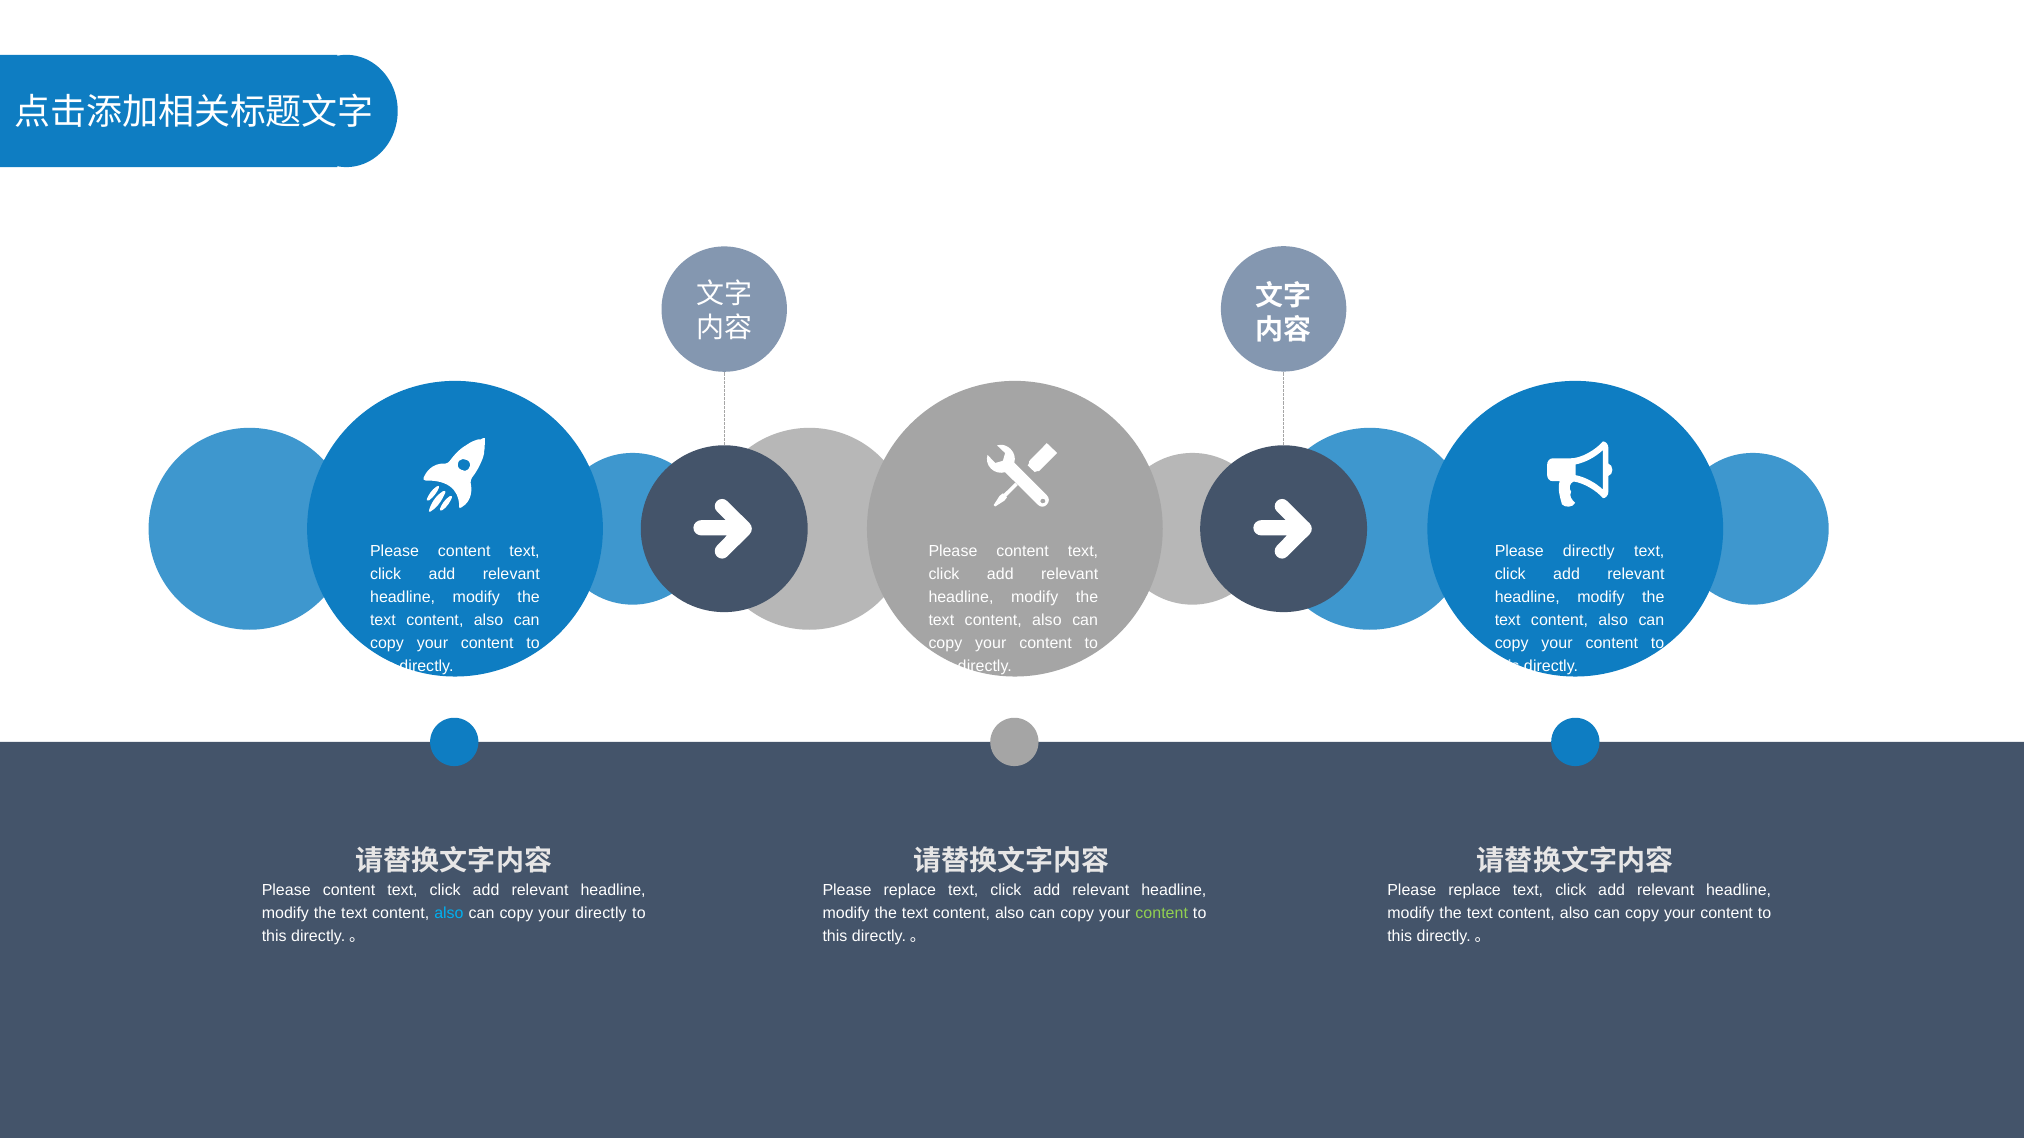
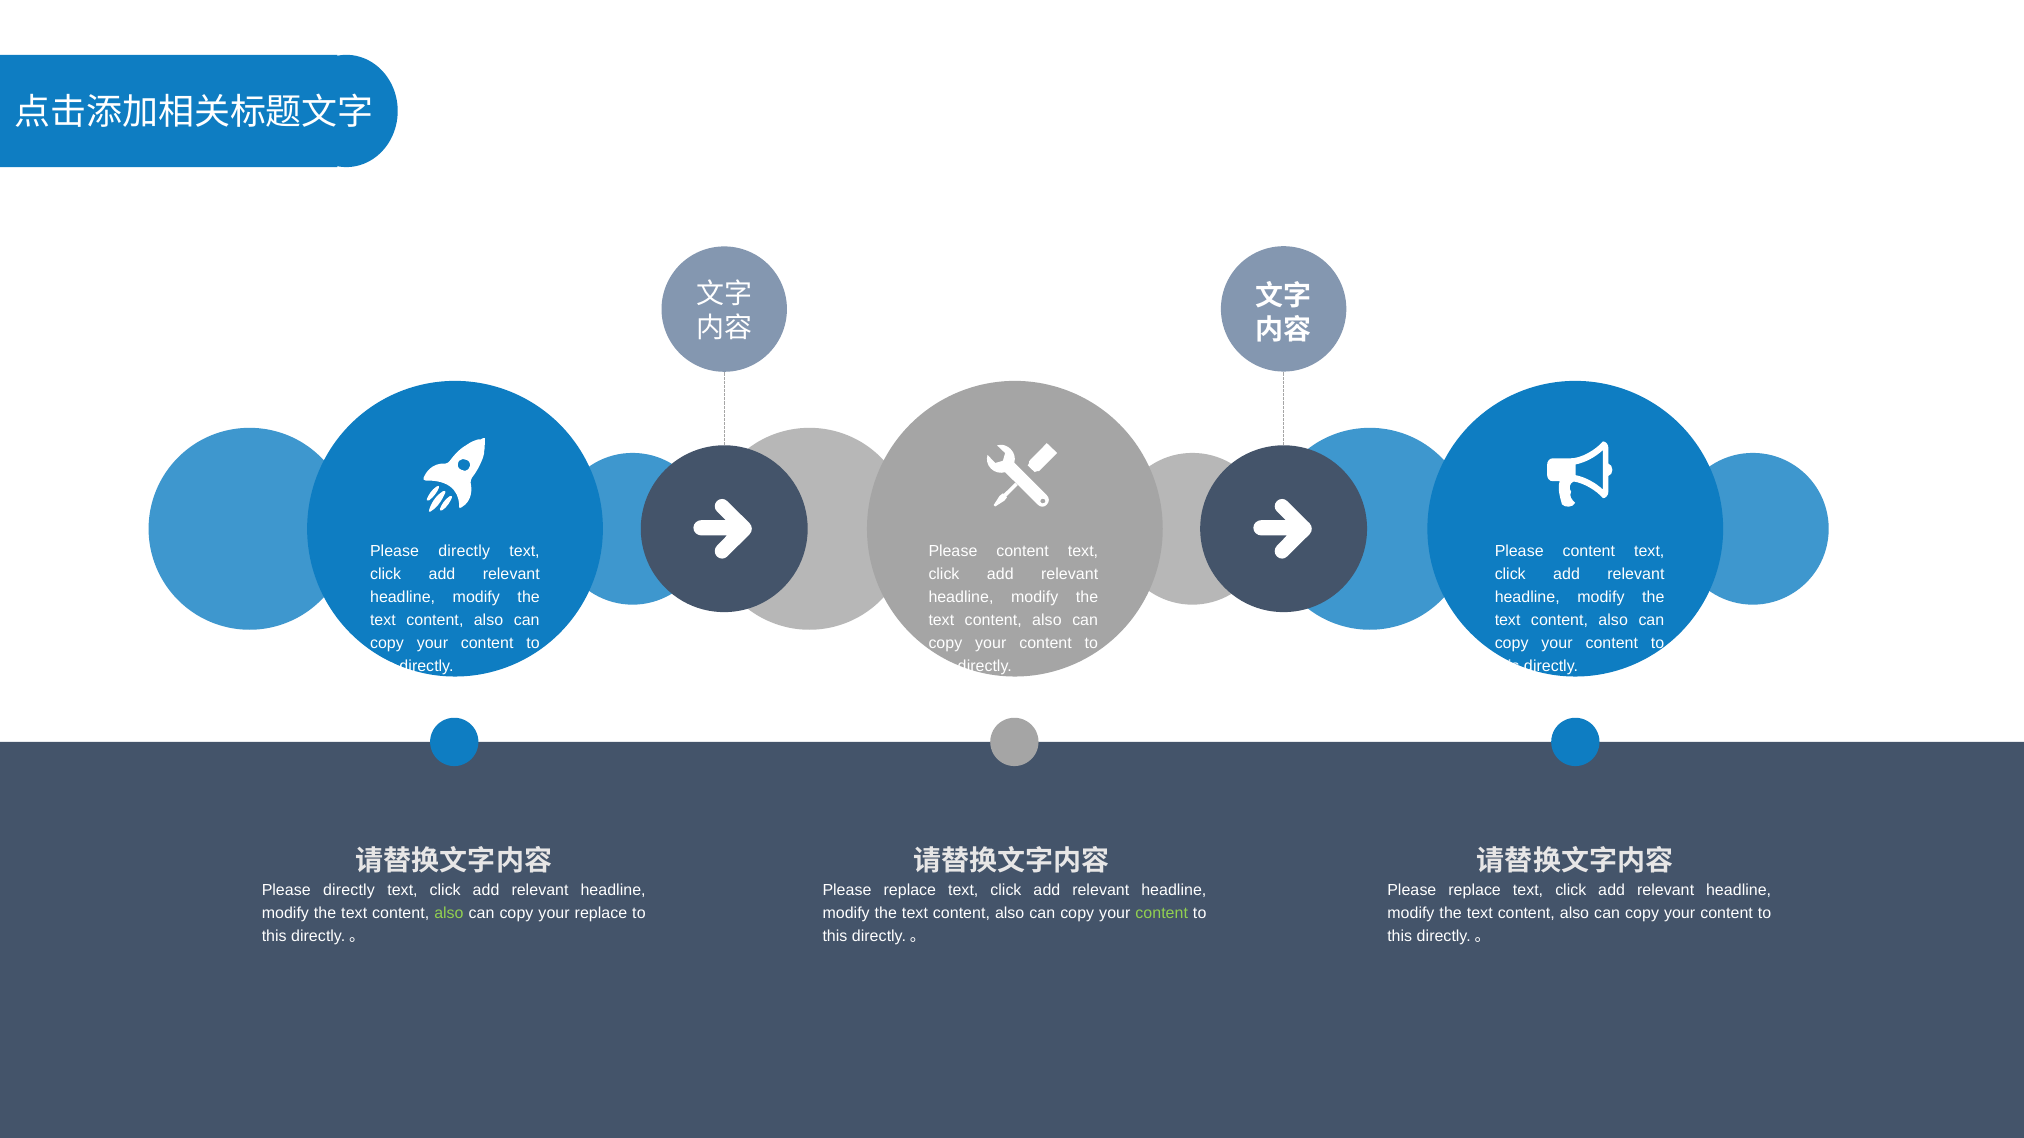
content: content -> directly (464, 552)
directly: directly -> content (1589, 552)
content: content -> directly (349, 891)
also colour: light blue -> light green (449, 914)
your directly: directly -> replace (601, 914)
